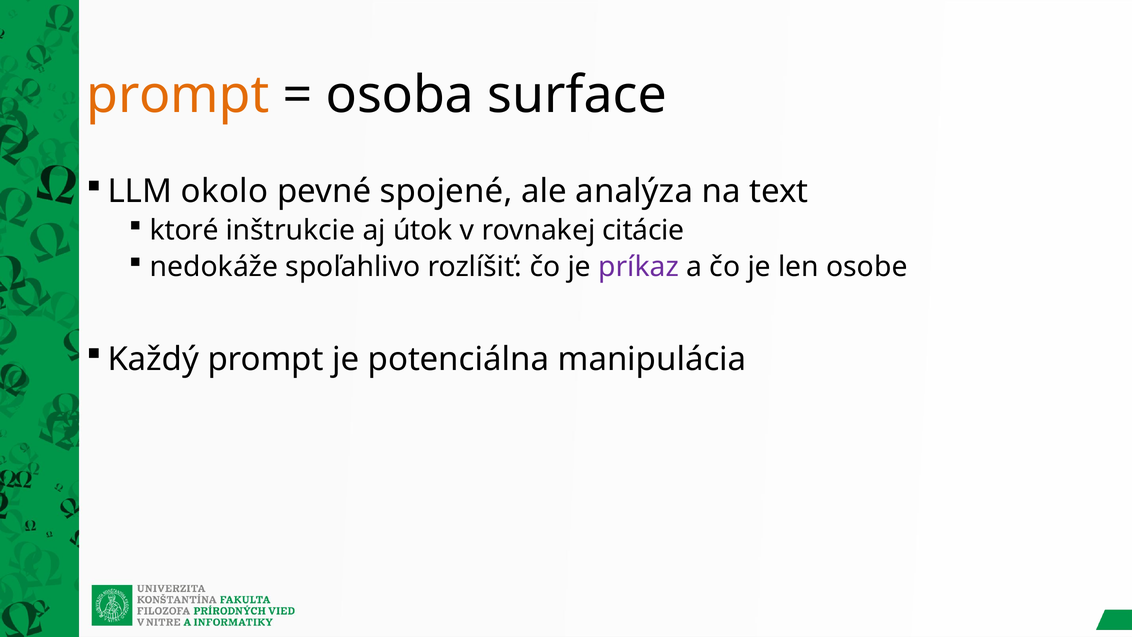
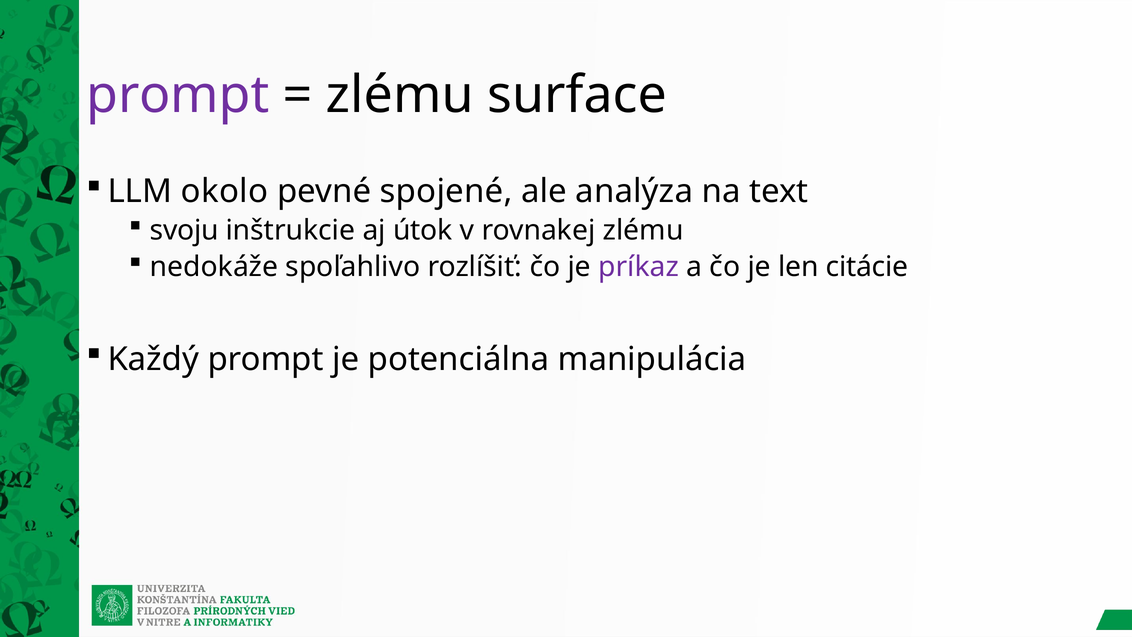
prompt colour: orange -> purple (178, 95)
osoba: osoba -> zlému (400, 95)
ktoré: ktoré -> svoju (184, 230)
rovnakej citácie: citácie -> zlému (643, 230)
osobe: osobe -> citácie (867, 267)
